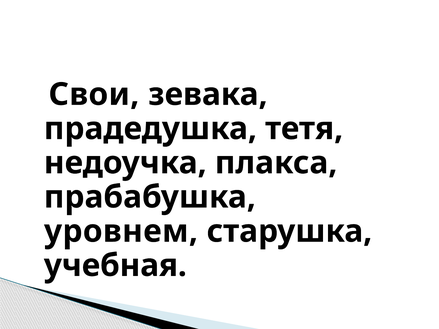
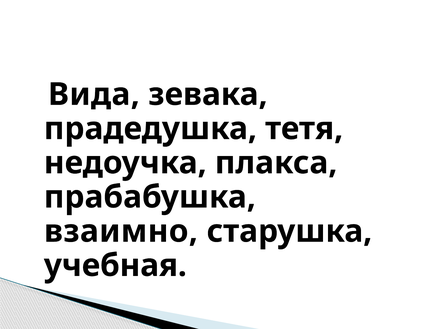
Свои: Свои -> Вида (94, 95)
уровнем: уровнем -> взаимно (121, 231)
